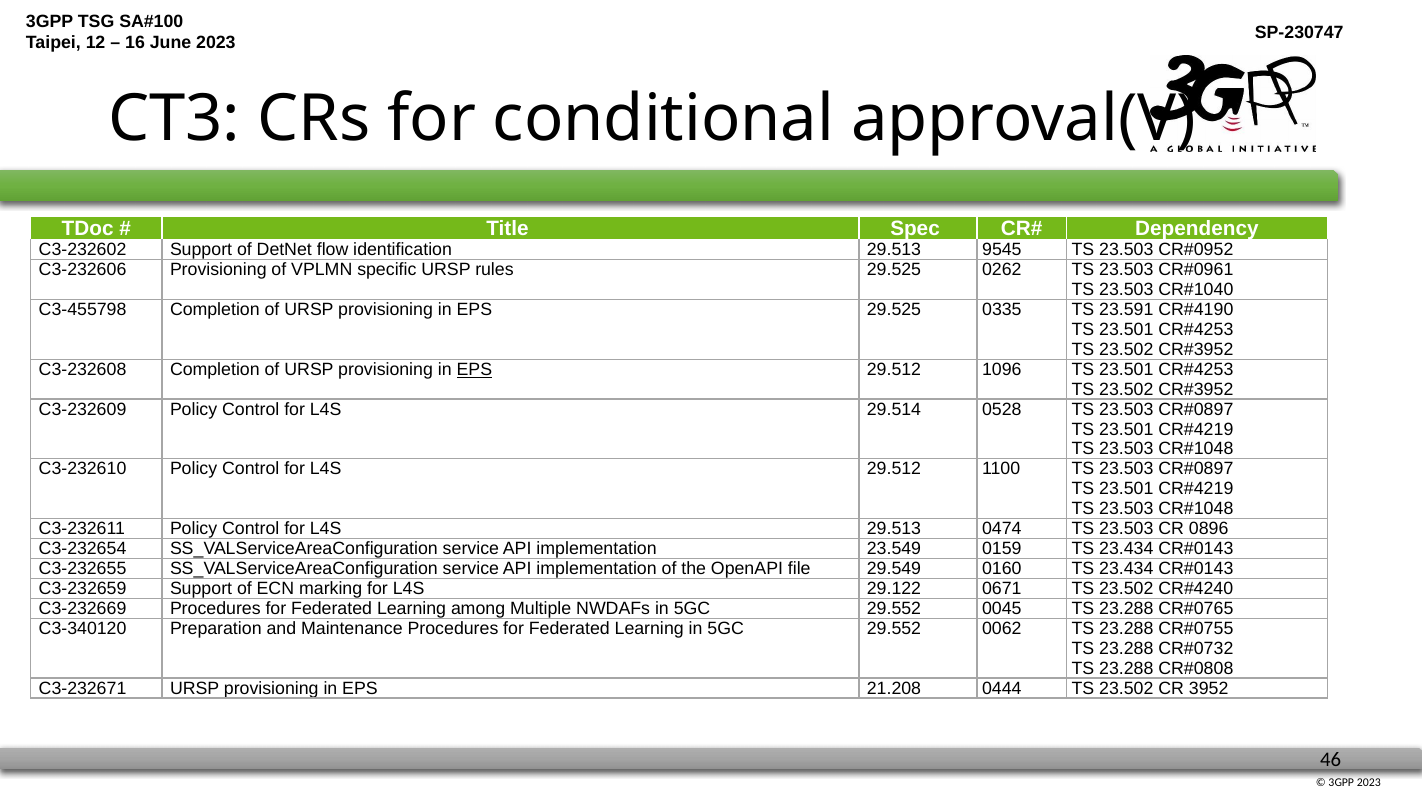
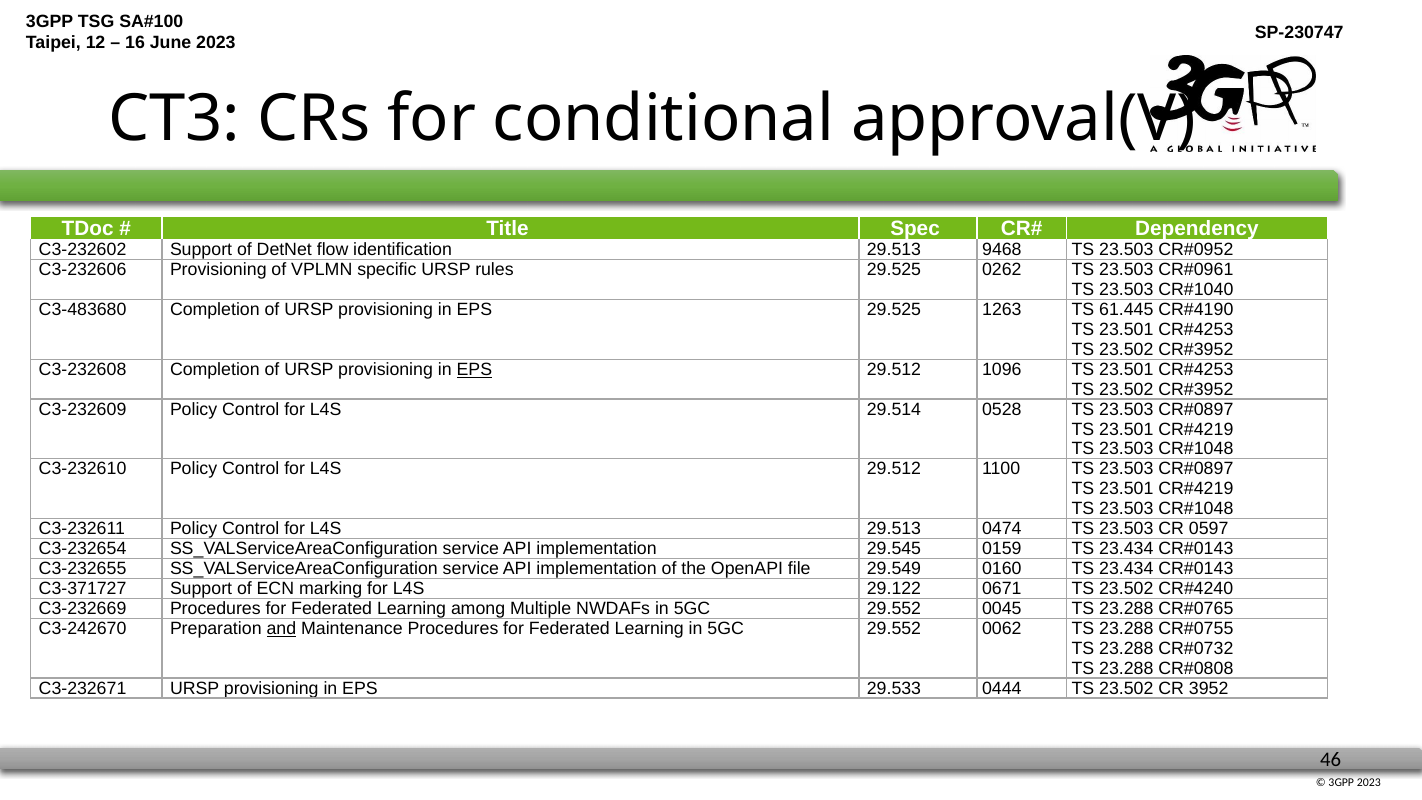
9545: 9545 -> 9468 (1002, 250)
C3-455798: C3-455798 -> C3-483680 (83, 310)
0335: 0335 -> 1263 (1002, 310)
23.591: 23.591 -> 61.445 (1126, 310)
0896: 0896 -> 0597 (1209, 529)
23.549: 23.549 -> 29.545 (894, 549)
C3-232659: C3-232659 -> C3-371727 (83, 589)
C3-340120: C3-340120 -> C3-242670 (83, 628)
and underline: none -> present (281, 628)
21.208: 21.208 -> 29.533 (894, 688)
